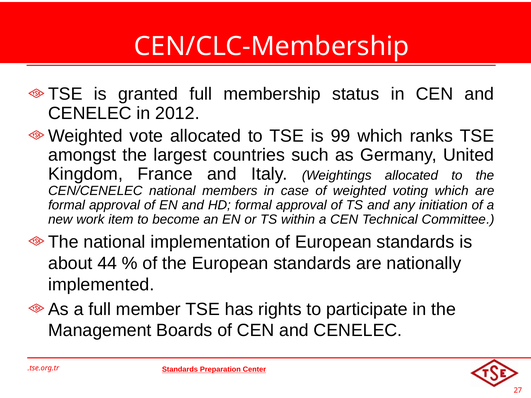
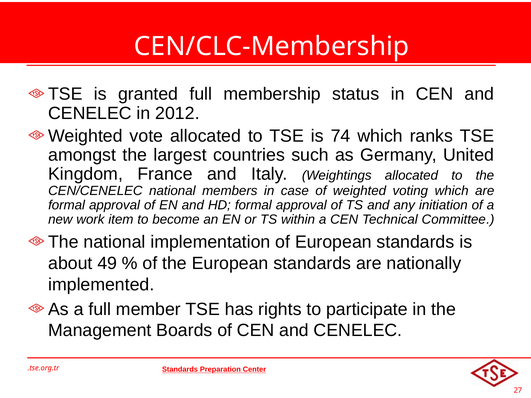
99: 99 -> 74 (341, 136)
44: 44 -> 49 (107, 263)
